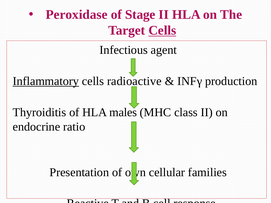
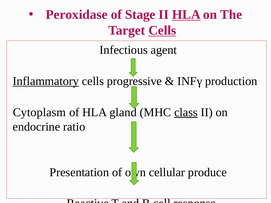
HLA underline: none -> present (186, 15)
radioactive: radioactive -> progressive (134, 81)
Thyroiditis: Thyroiditis -> Cytoplasm (39, 112)
males: males -> gland (123, 112)
class underline: none -> present (186, 112)
families: families -> produce (207, 172)
